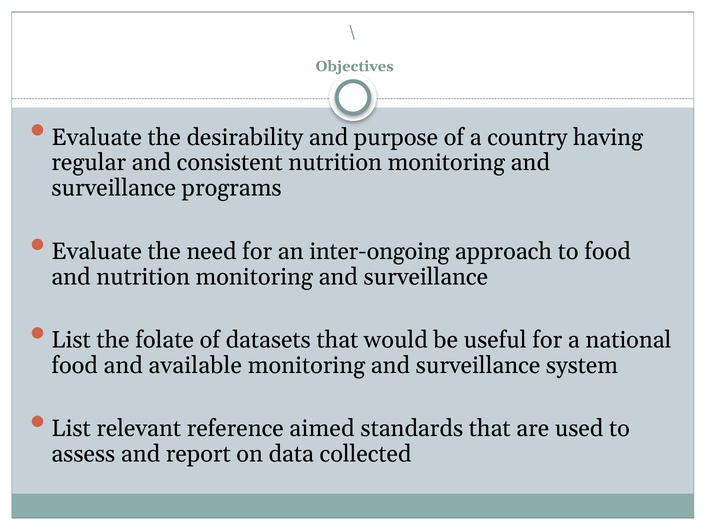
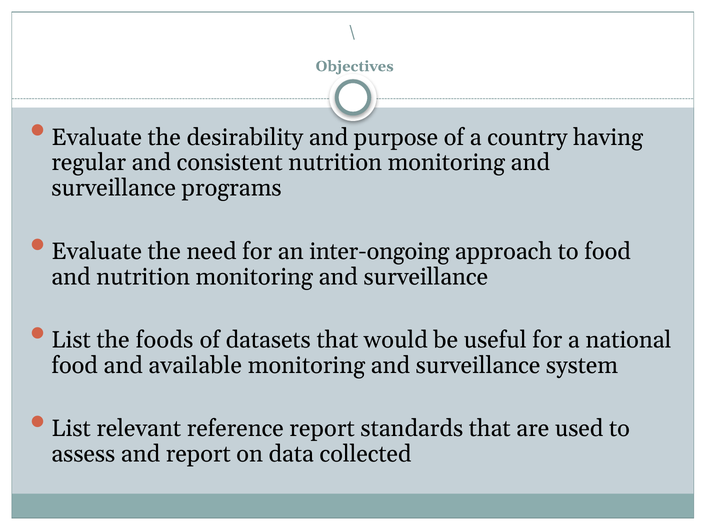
folate: folate -> foods (165, 340)
reference aimed: aimed -> report (322, 428)
